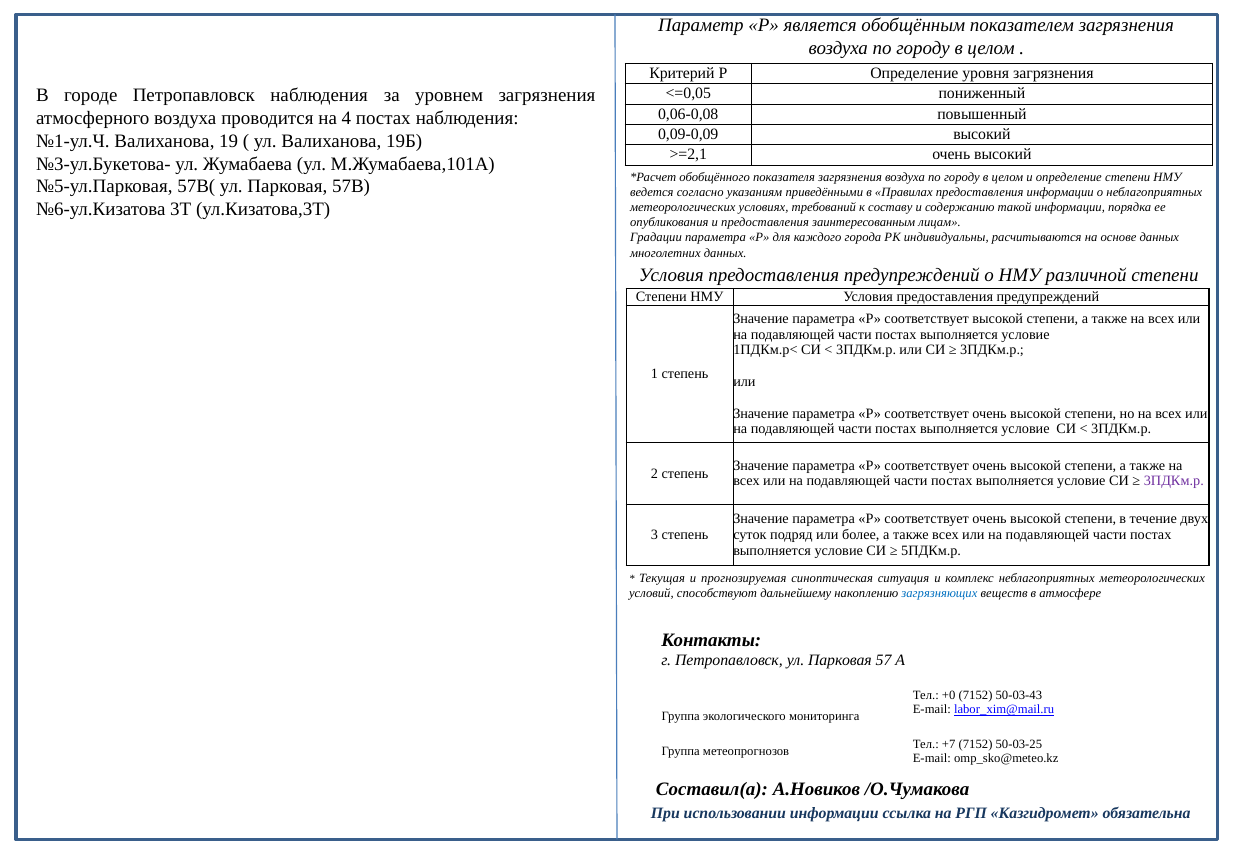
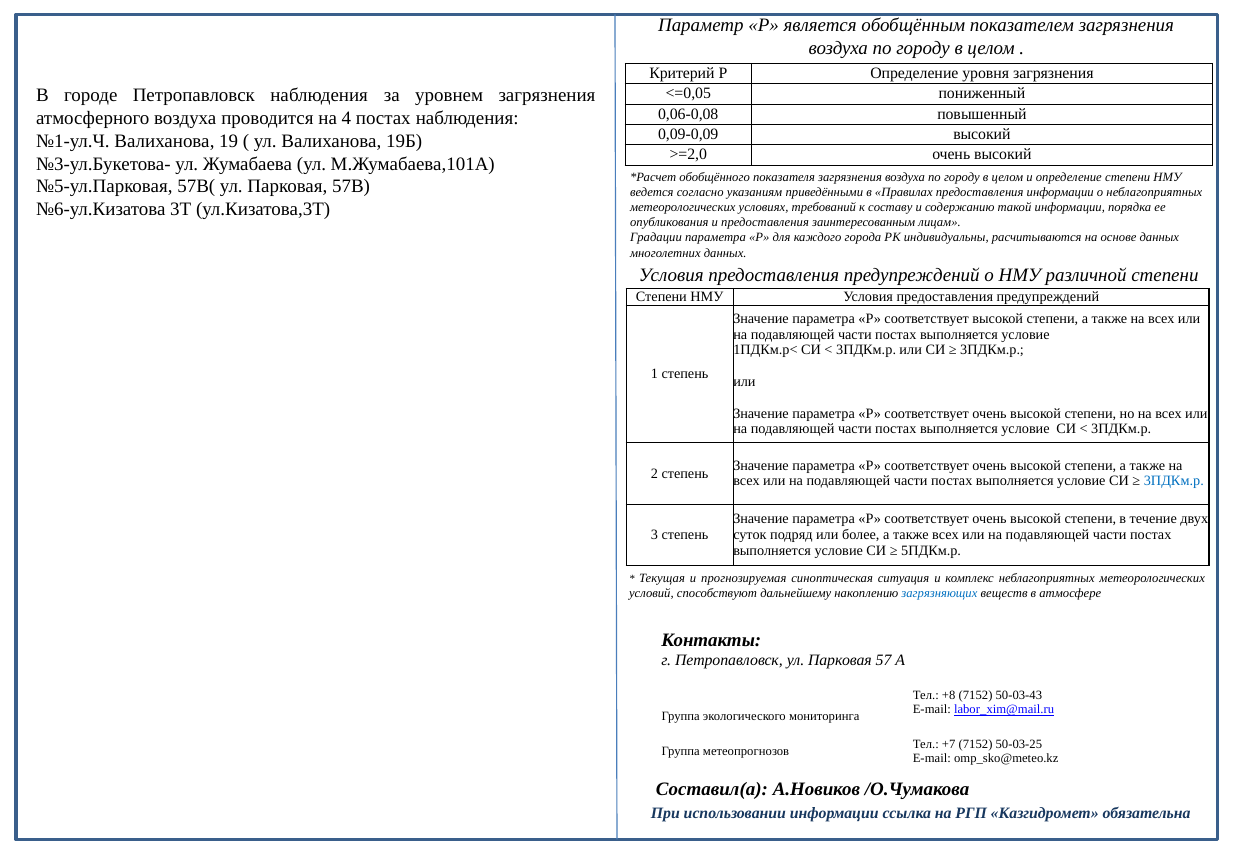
>=2,1: >=2,1 -> >=2,0 (688, 155)
3ПДКм.р colour: purple -> blue (1174, 481)
+0: +0 -> +8 (949, 695)
